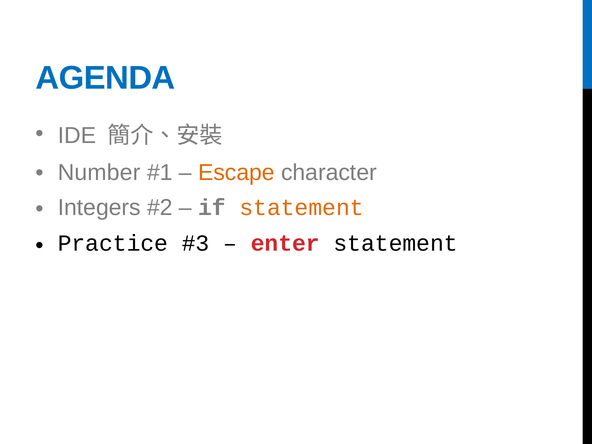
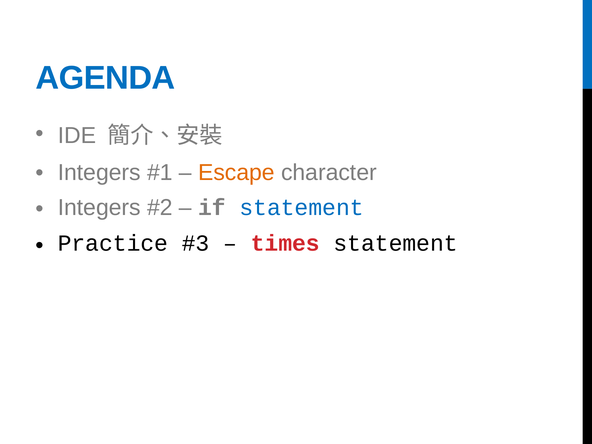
Number: Number -> Integers (99, 172)
statement colour: orange -> blue (302, 208)
enter: enter -> times (285, 243)
